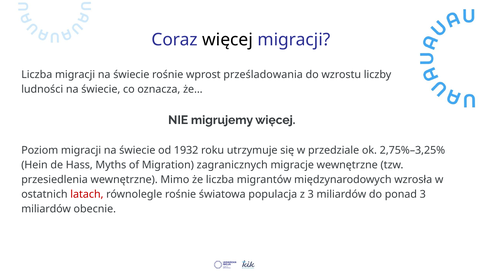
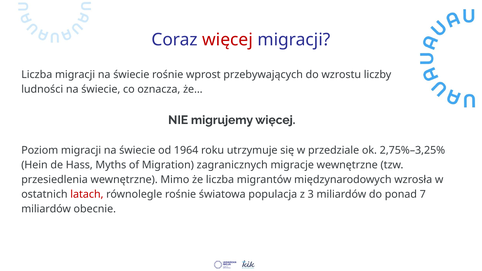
więcej colour: black -> red (228, 40)
prześladowania: prześladowania -> przebywających (263, 75)
1932: 1932 -> 1964 (186, 150)
ponad 3: 3 -> 7 (423, 194)
